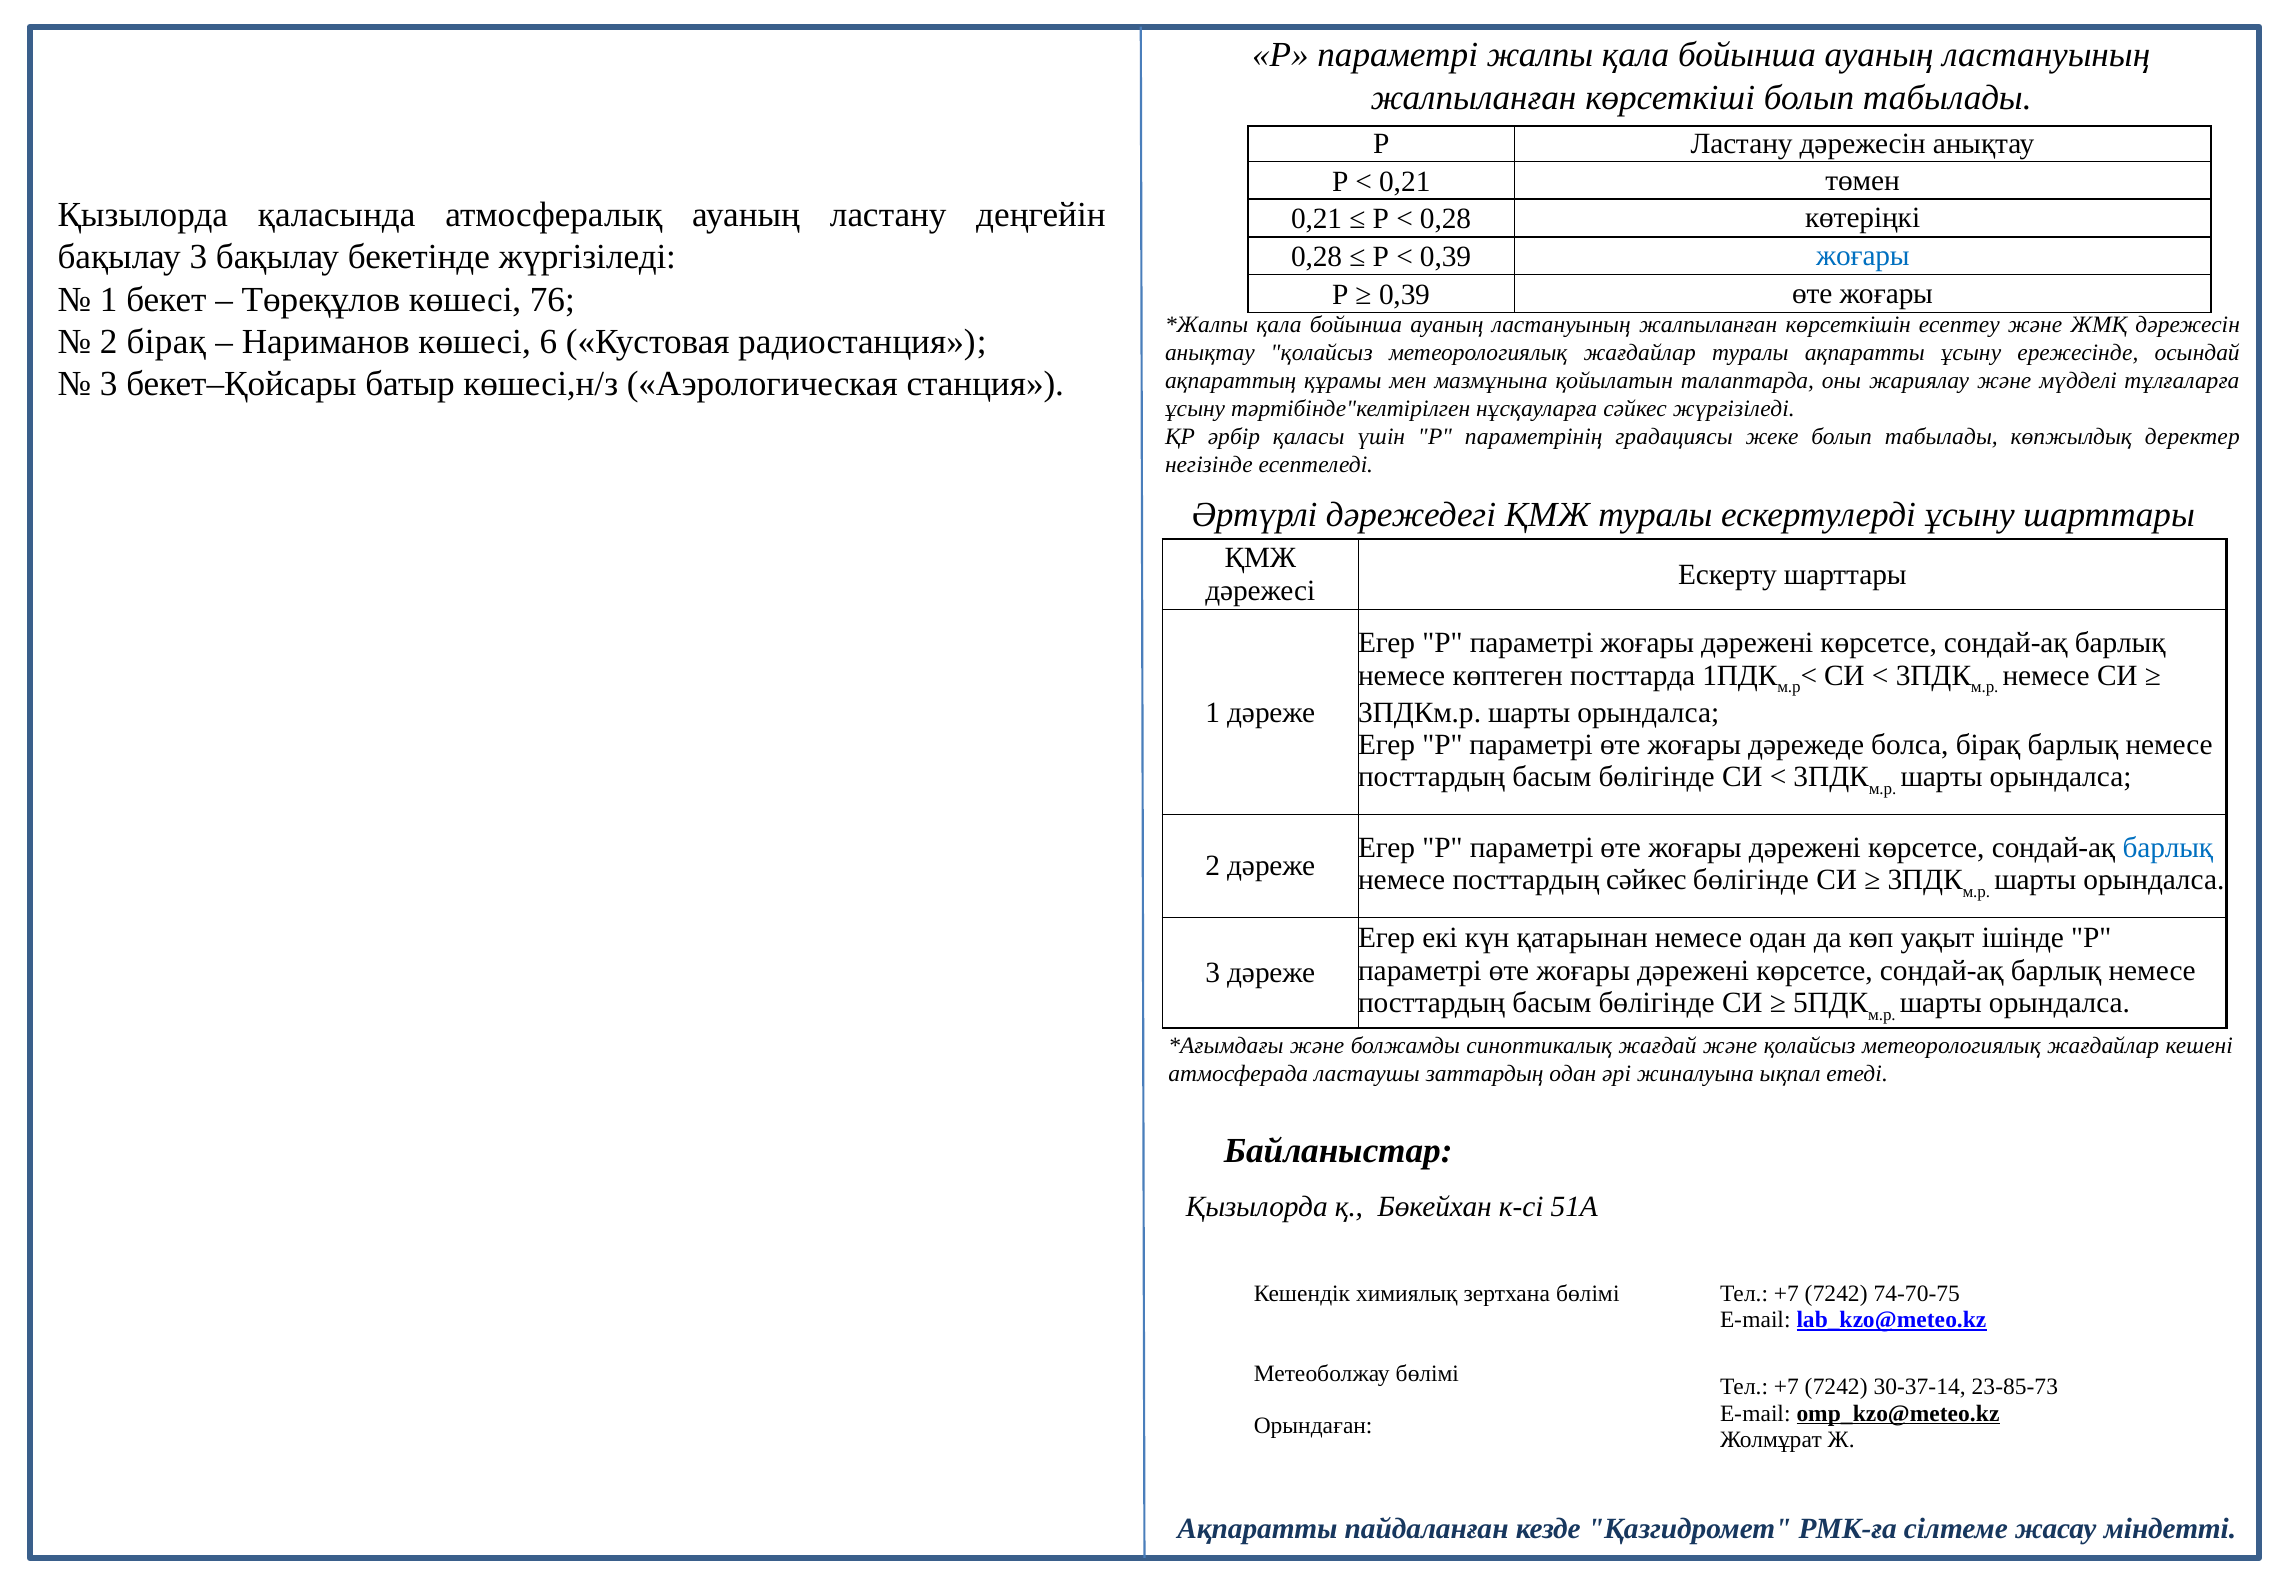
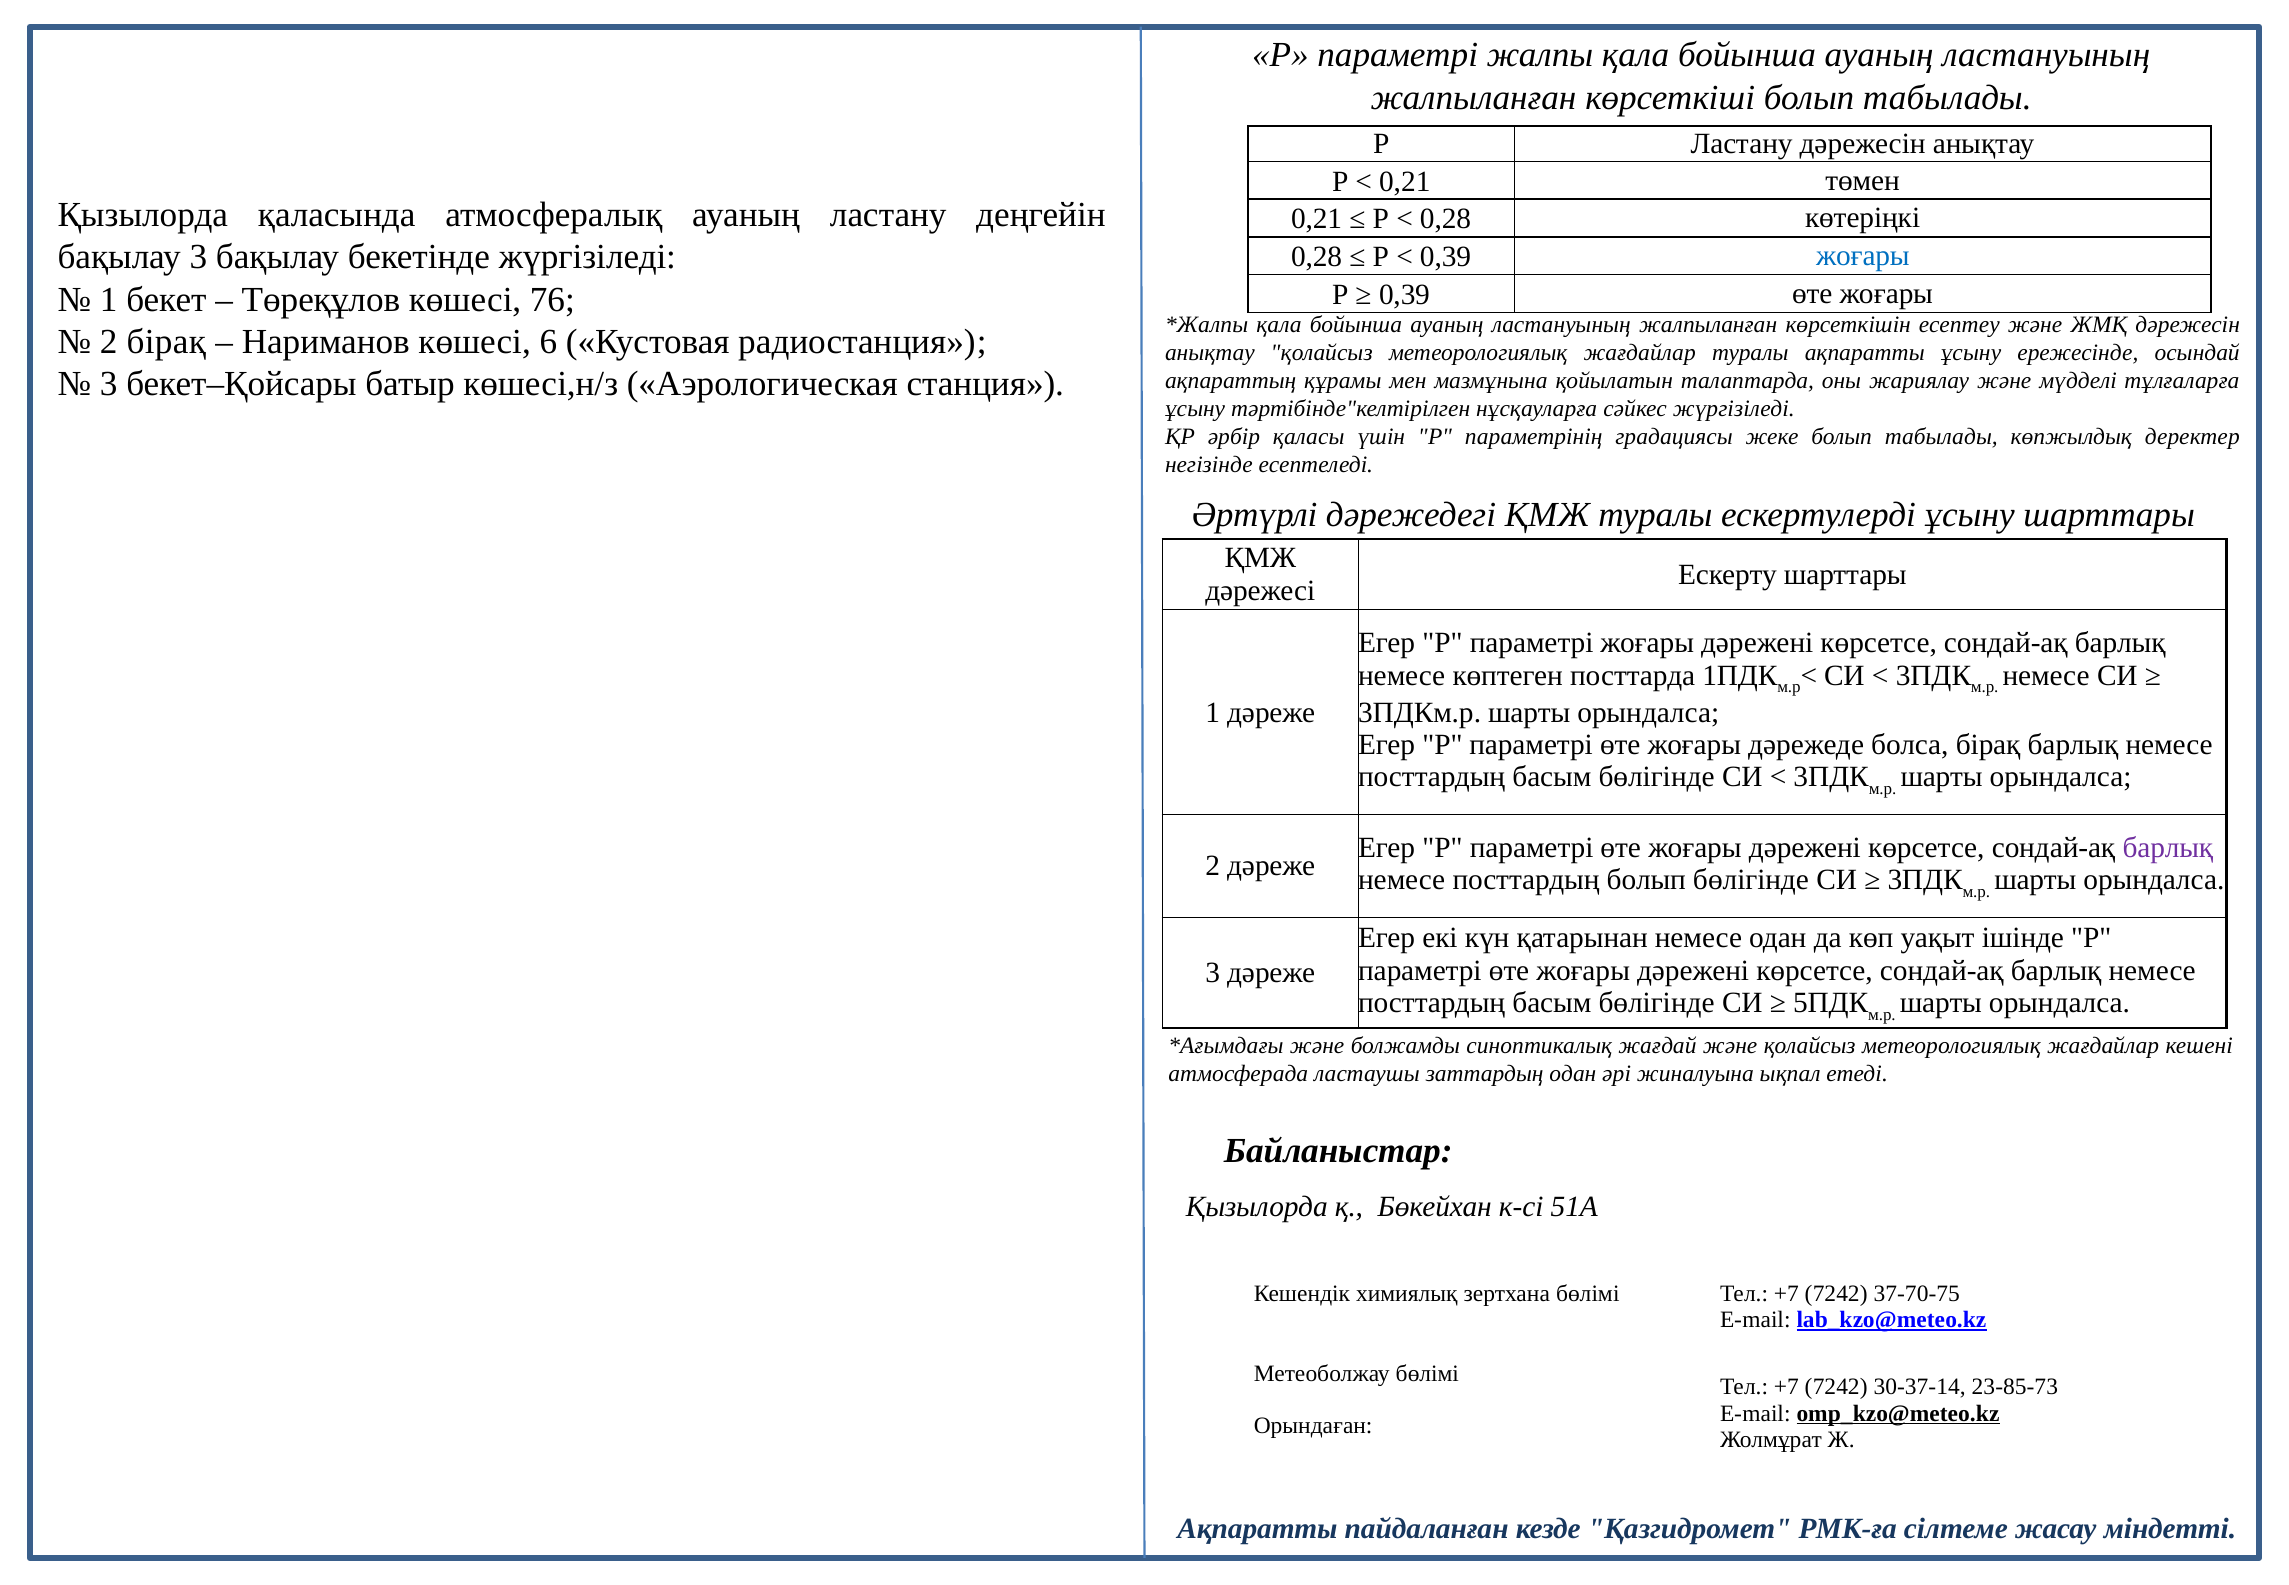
барлық colour: blue -> purple (2168, 848)
посттардың сәйкес: сәйкес -> болып (1646, 880)
74-70-75: 74-70-75 -> 37-70-75 (1917, 1293)
